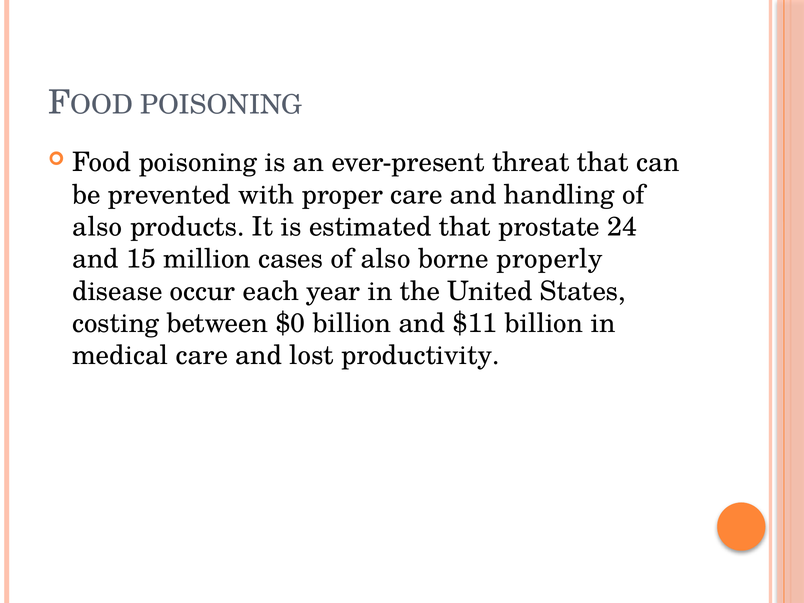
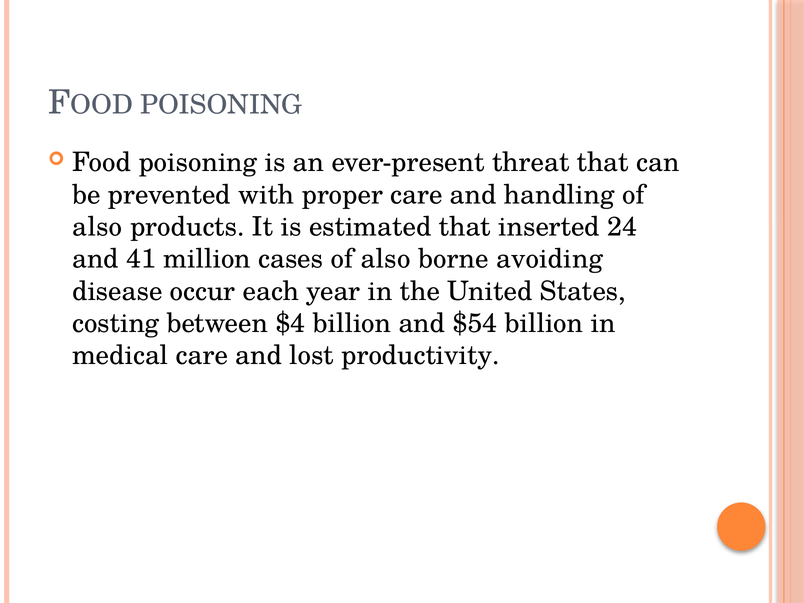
prostate: prostate -> inserted (549, 227)
15: 15 -> 41 (141, 259)
properly: properly -> avoiding (550, 259)
$0: $0 -> $4 (290, 323)
$11: $11 -> $54 (475, 323)
